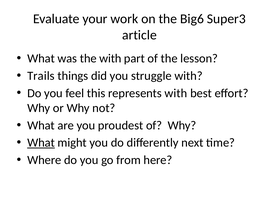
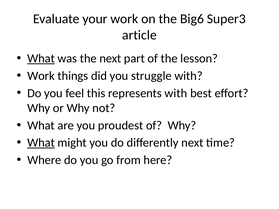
What underline: none -> present (41, 59)
the with: with -> next (110, 59)
Trails: Trails -> Work (41, 76)
